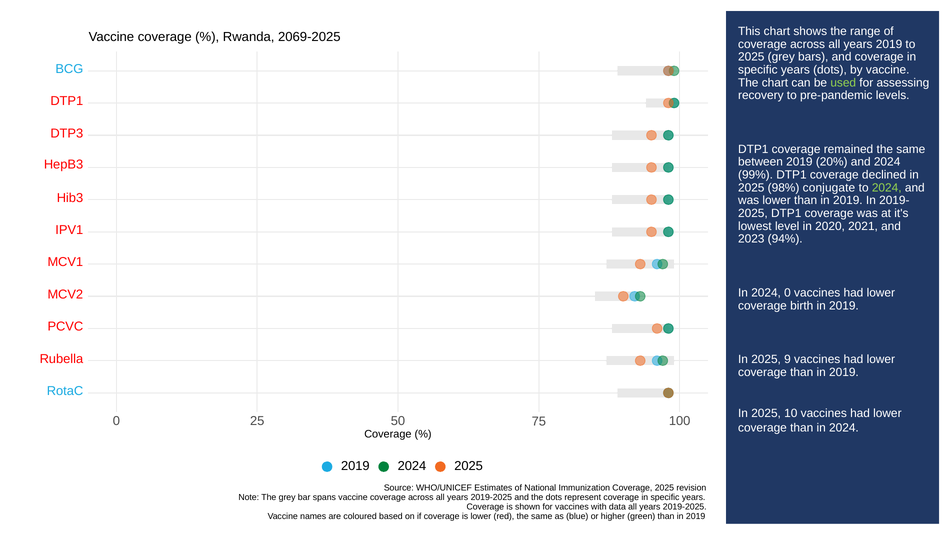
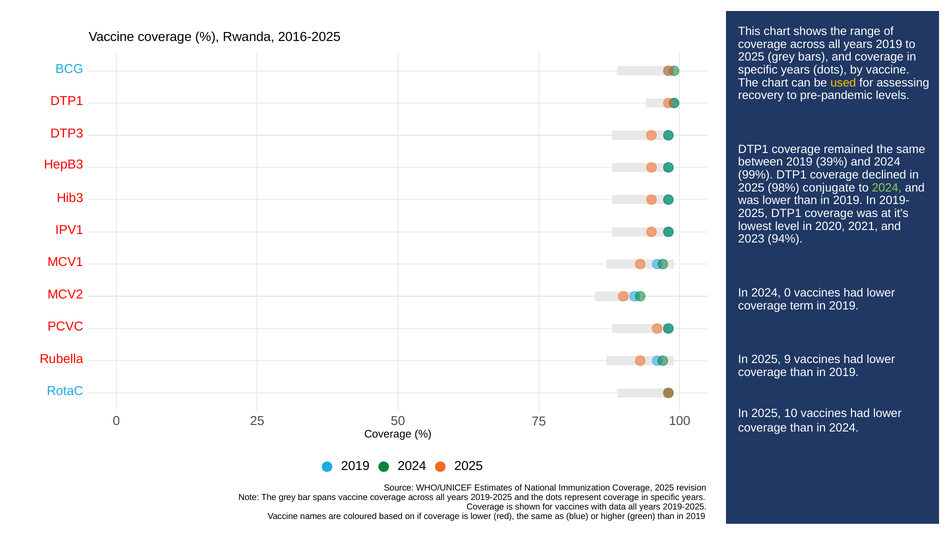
2069-2025: 2069-2025 -> 2016-2025 (309, 37)
used colour: light green -> yellow (843, 83)
20%: 20% -> 39% (832, 162)
birth: birth -> term (802, 306)
